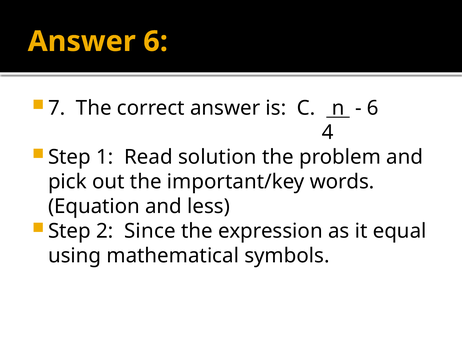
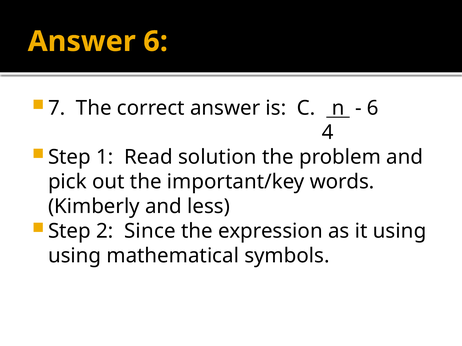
Equation: Equation -> Kimberly (94, 207)
it equal: equal -> using (400, 231)
